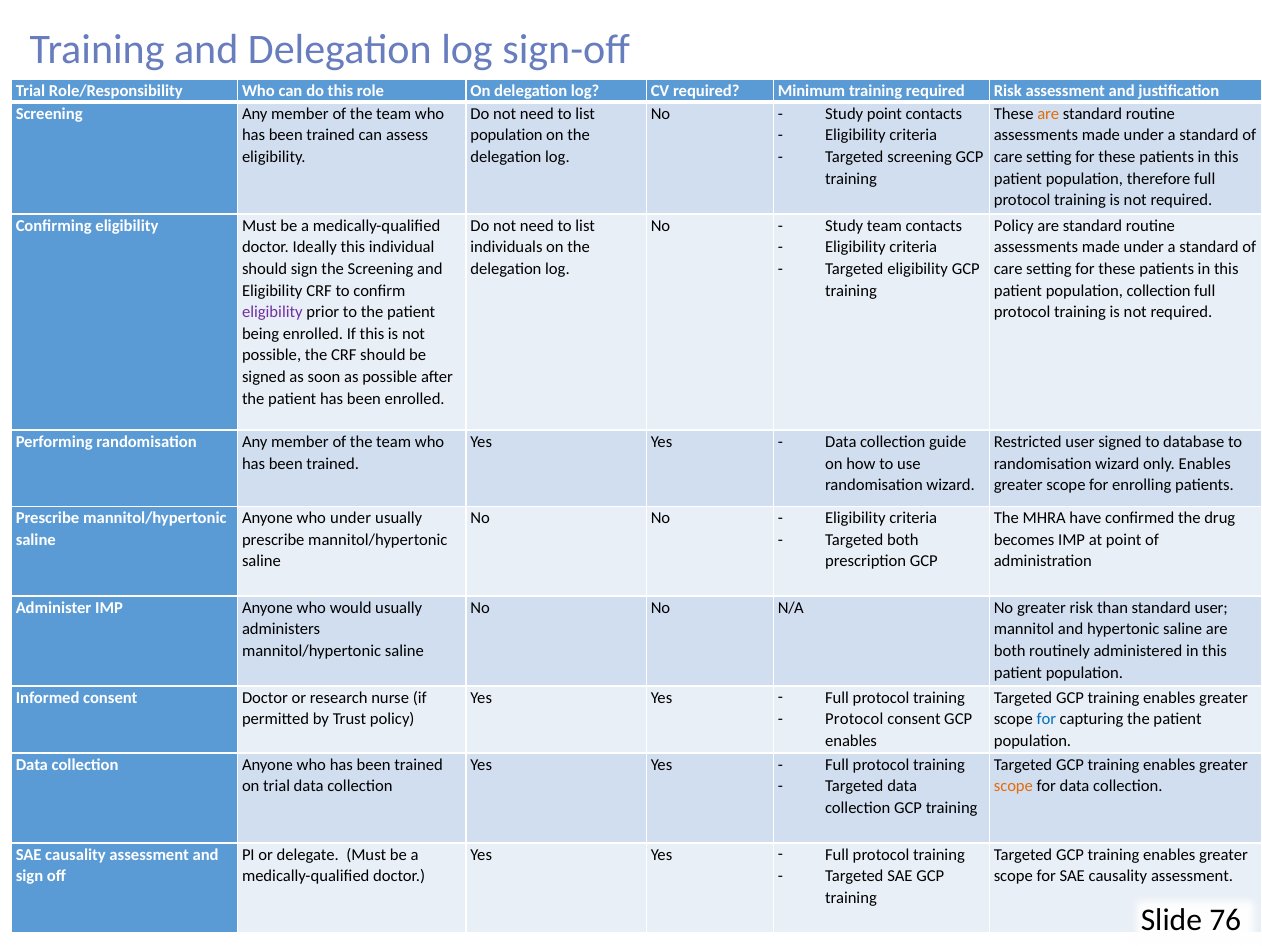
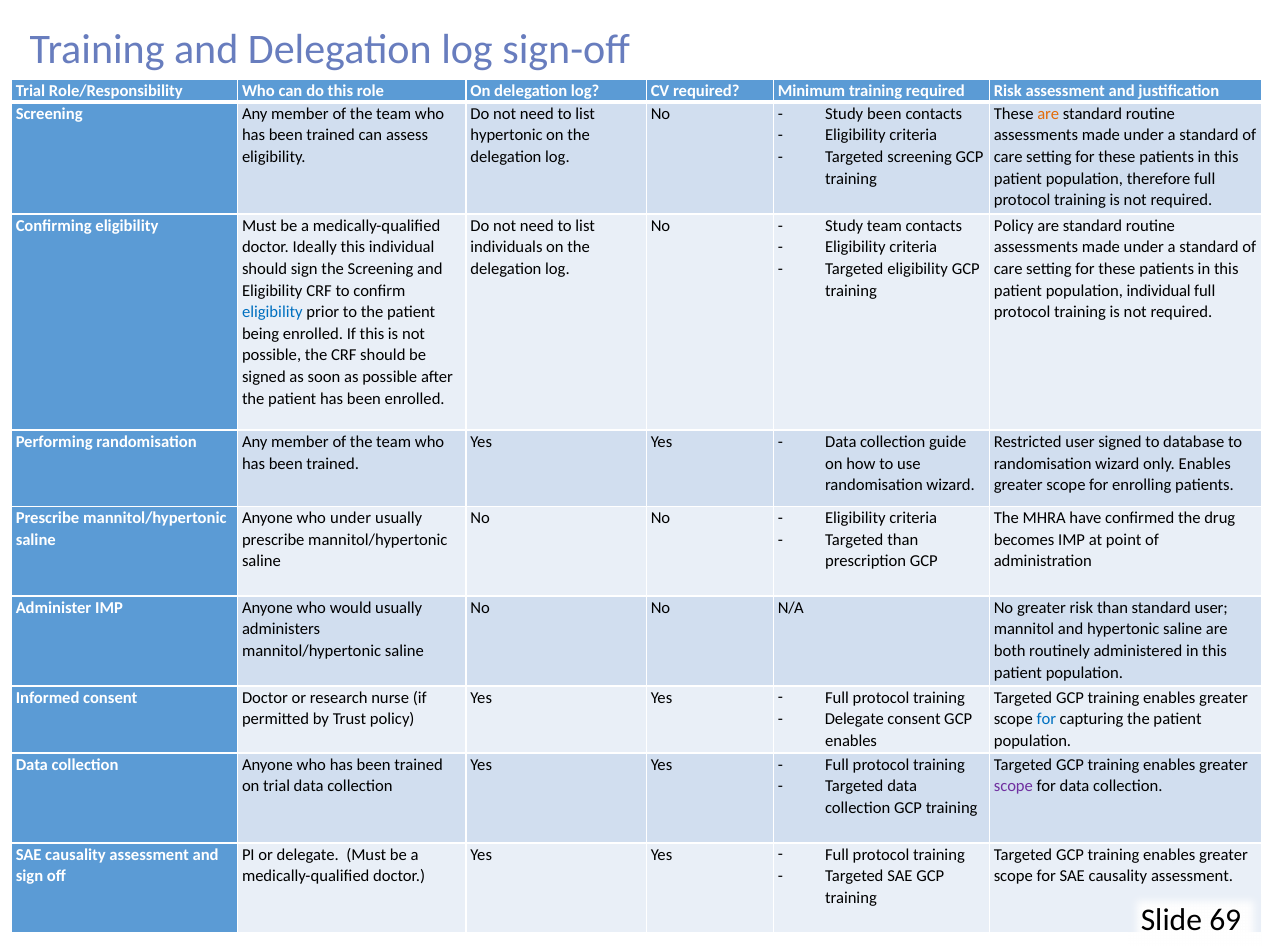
Study point: point -> been (884, 114)
population: population -> hypertonic (507, 135)
population collection: collection -> individual (1159, 291)
eligibility colour: purple -> blue (272, 312)
Targeted both: both -> than (903, 540)
Protocol: Protocol -> Delegate (854, 720)
scope colour: orange -> purple (1013, 787)
76: 76 -> 69 (1225, 920)
